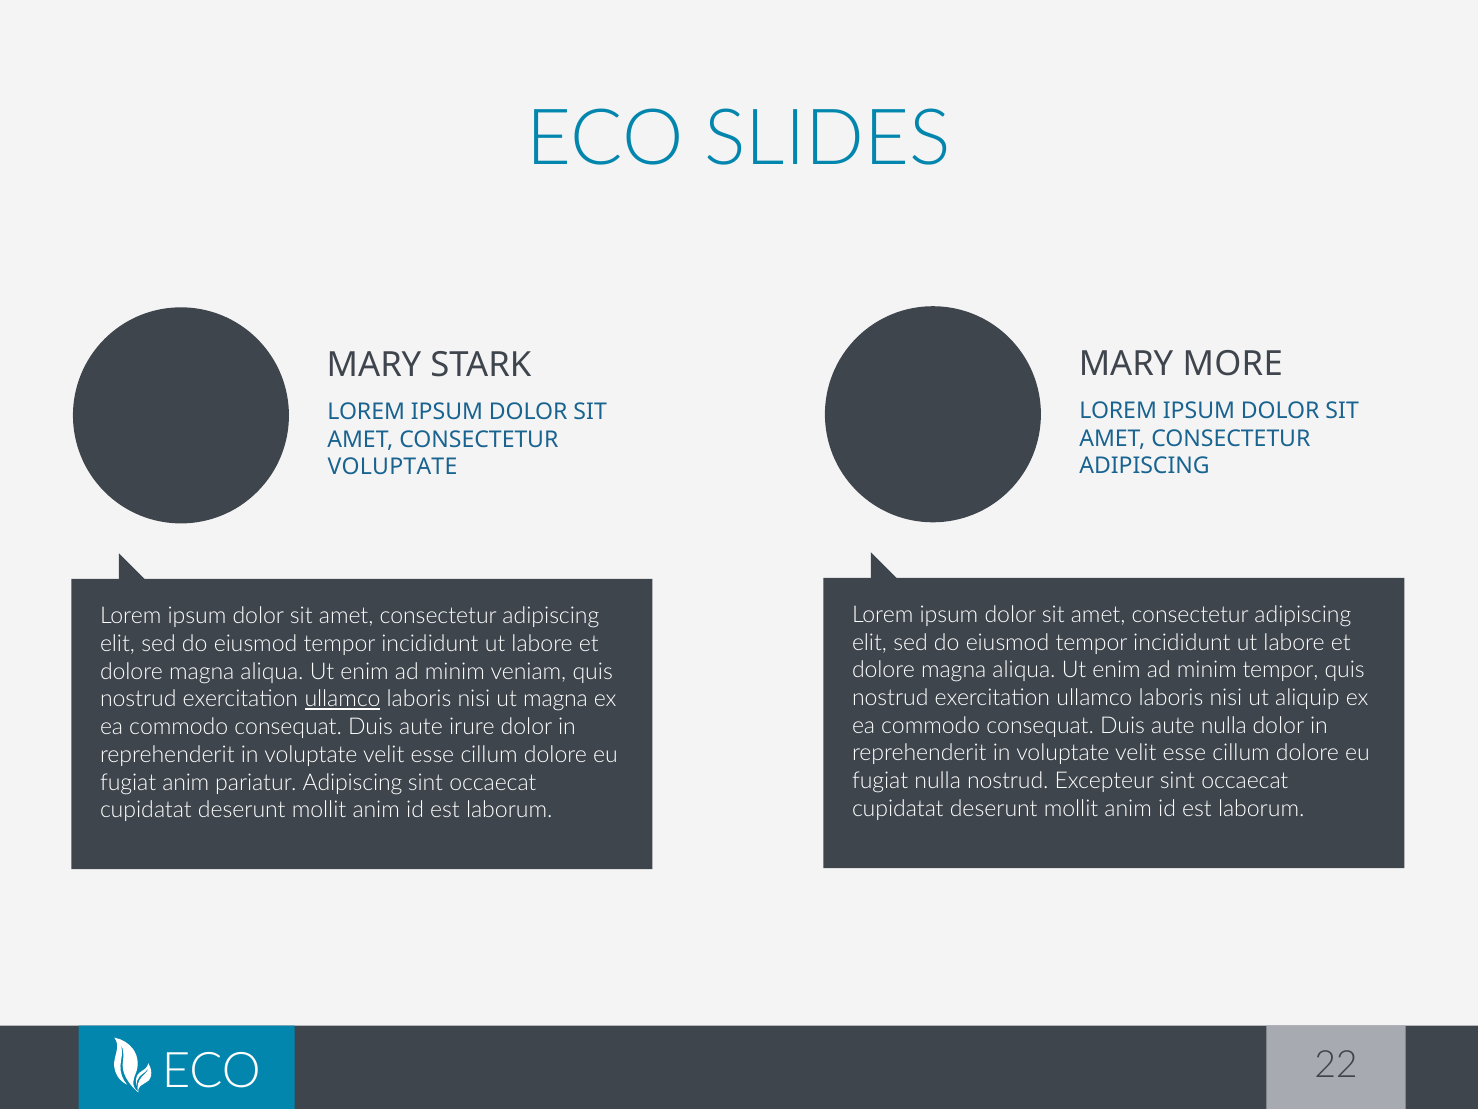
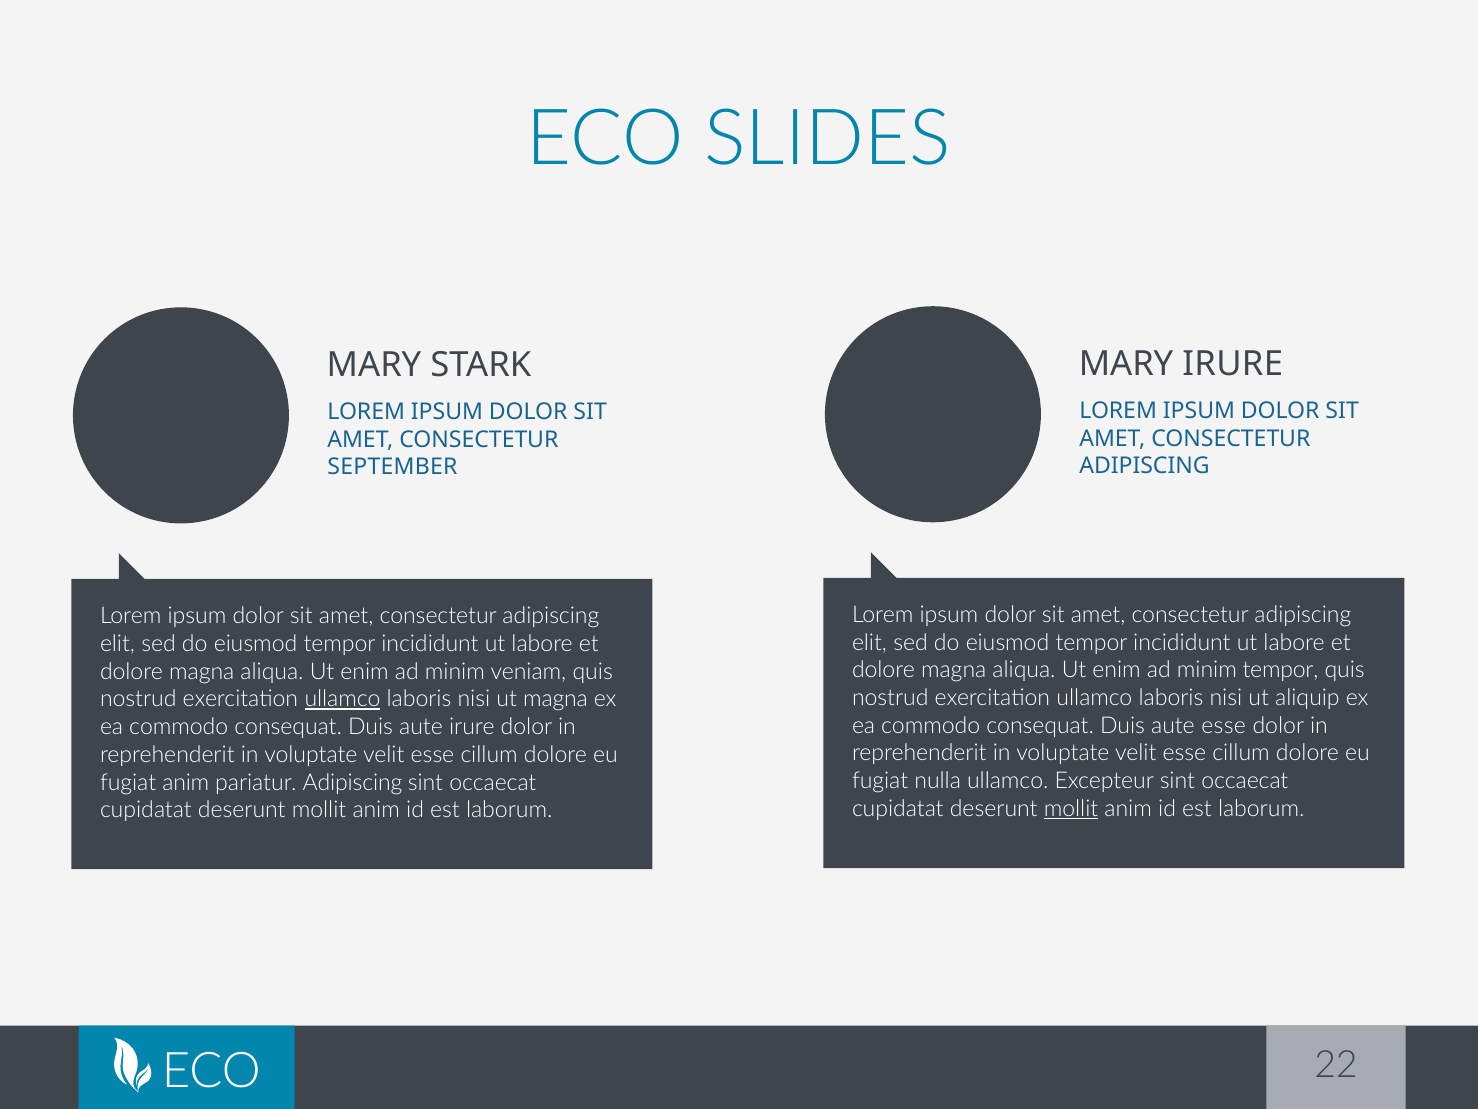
MARY MORE: MORE -> IRURE (1233, 364)
VOLUPTATE: VOLUPTATE -> SEPTEMBER (392, 467)
aute nulla: nulla -> esse (1224, 725)
nulla nostrud: nostrud -> ullamco (1008, 781)
mollit underline: none -> present (1071, 808)
